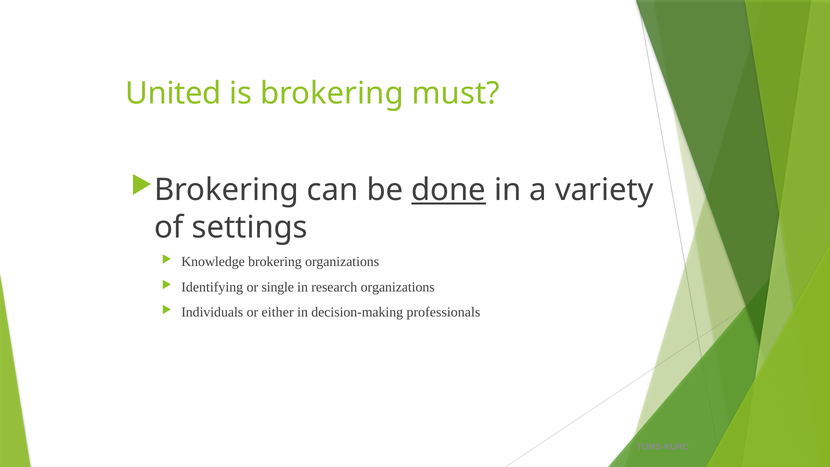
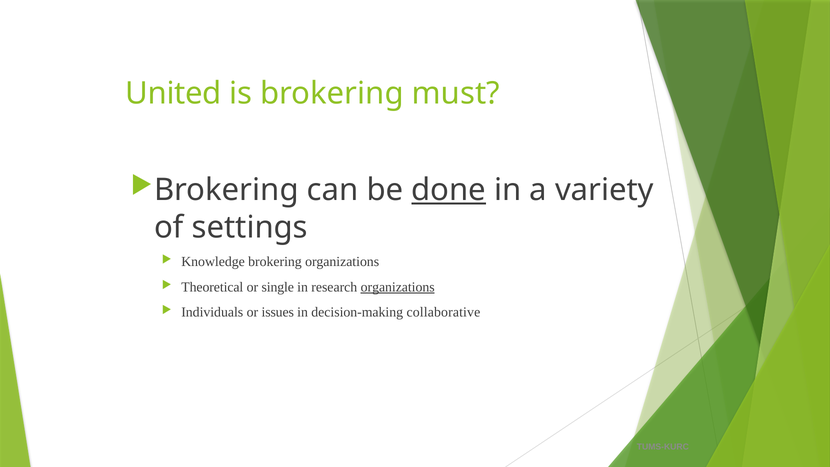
Identifying: Identifying -> Theoretical (212, 287)
organizations underline: none -> present (398, 287)
either: either -> issues (278, 312)
professionals: professionals -> collaborative (443, 312)
